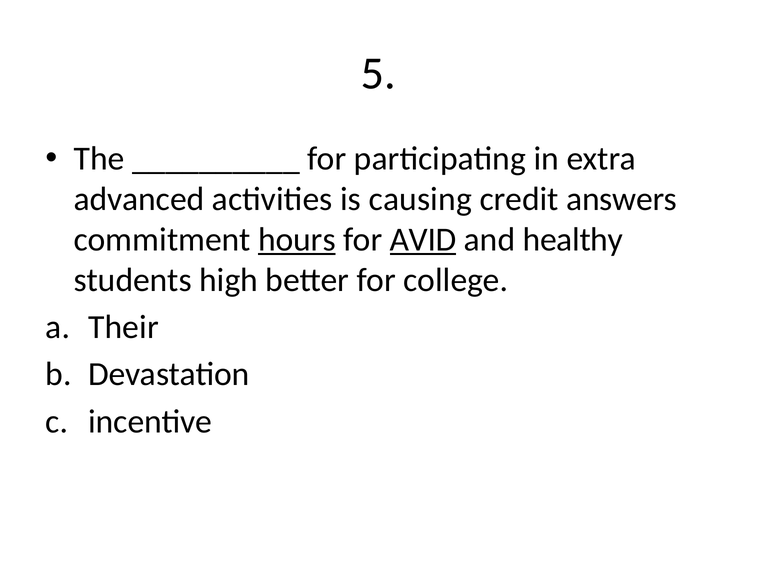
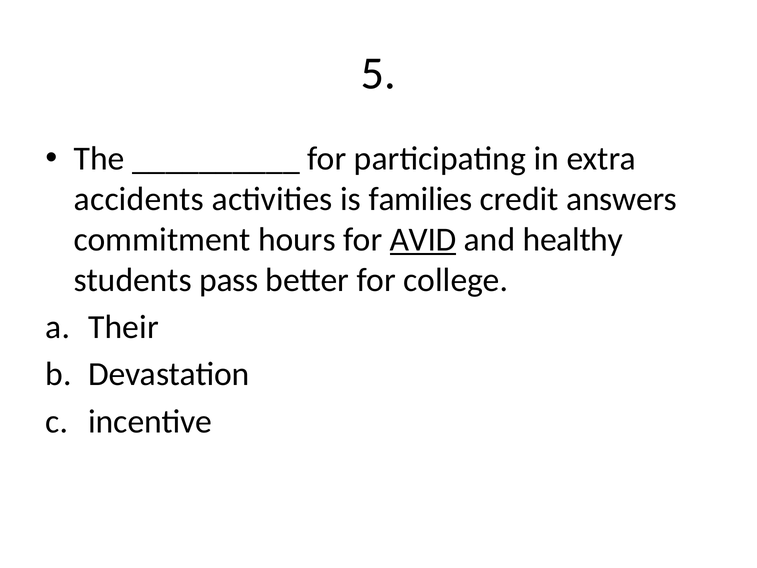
advanced: advanced -> accidents (139, 199)
causing: causing -> families (421, 199)
hours underline: present -> none (297, 240)
high: high -> pass (229, 280)
